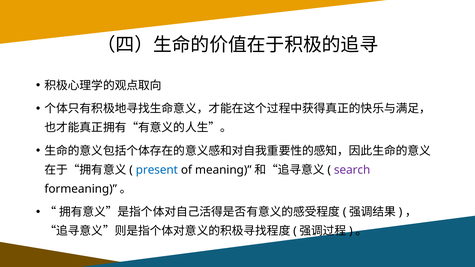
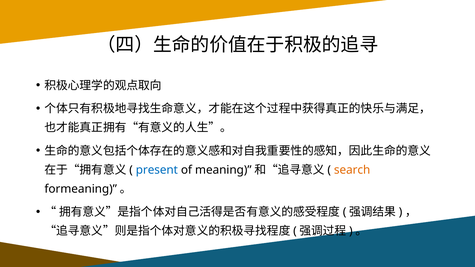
search colour: purple -> orange (352, 170)
